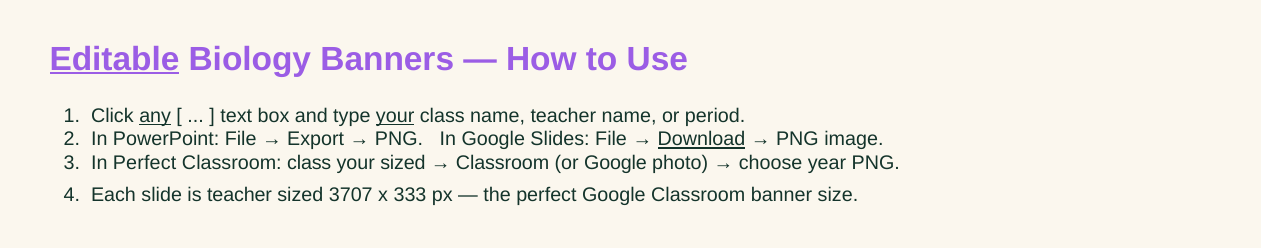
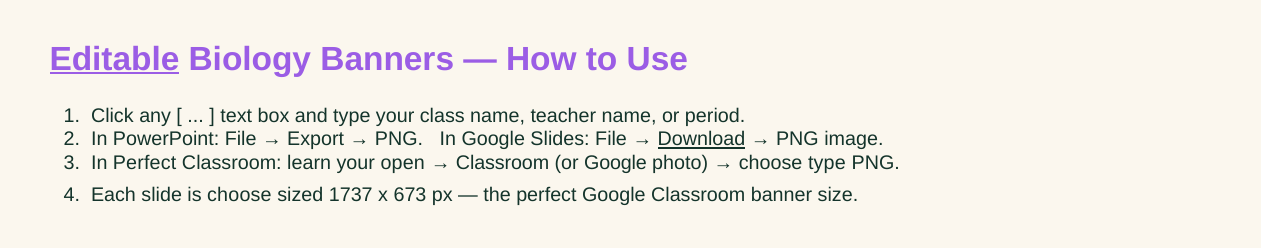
any underline: present -> none (155, 116)
your underline: present -> none (395, 116)
Classroom class: class -> learn (309, 163)
your sized: sized -> open (403, 163)
choose year: year -> type (827, 163)
is teacher: teacher -> choose (239, 195)
3707: 3707 -> 1737 (351, 195)
333: 333 -> 673 (410, 195)
